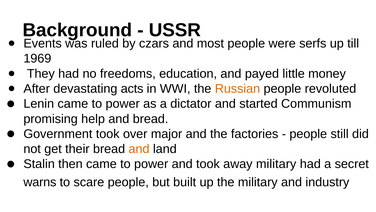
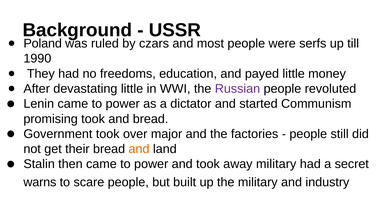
Events: Events -> Poland (43, 43)
1969: 1969 -> 1990 (37, 58)
devastating acts: acts -> little (132, 89)
Russian colour: orange -> purple (237, 89)
promising help: help -> took (93, 119)
